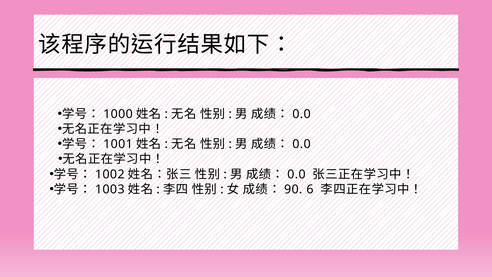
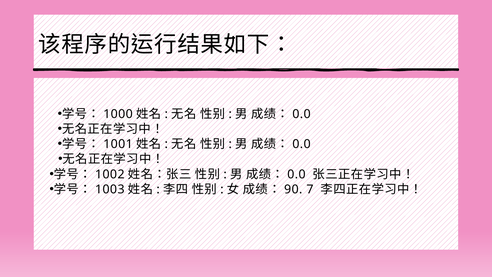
6: 6 -> 7 (310, 189)
